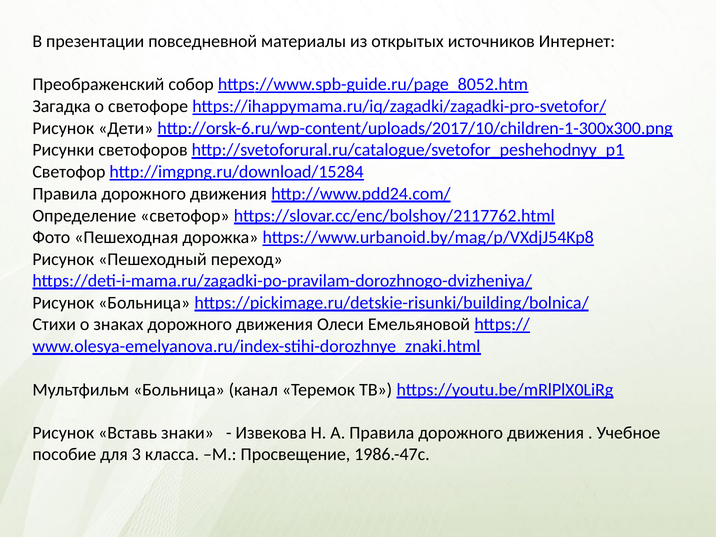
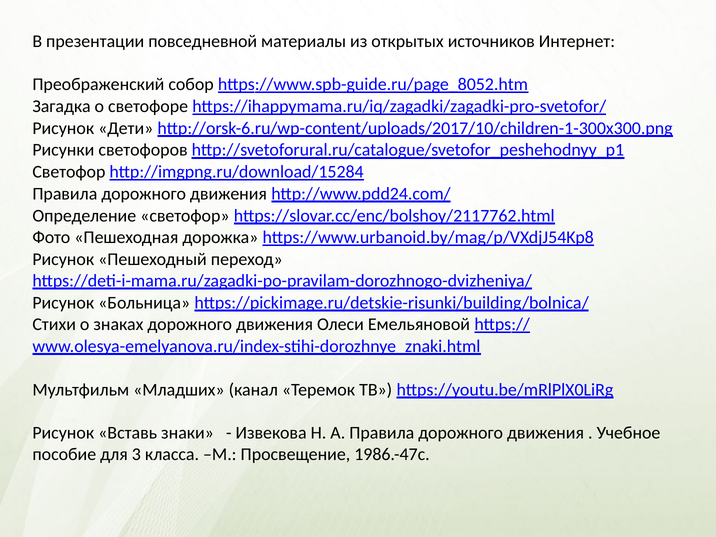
Мультфильм Больница: Больница -> Младших (179, 390)
